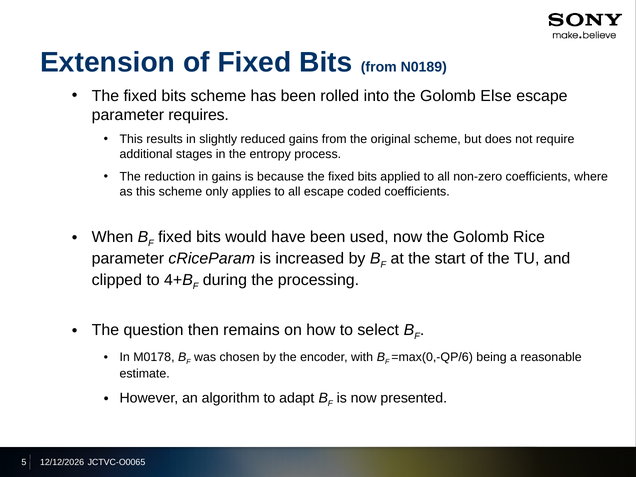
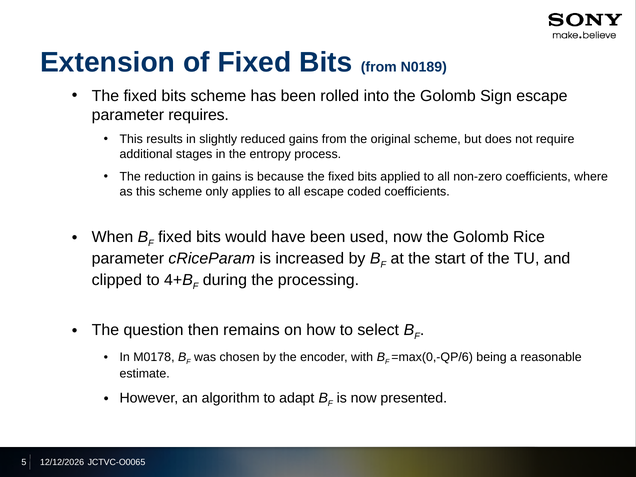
Else: Else -> Sign (496, 96)
